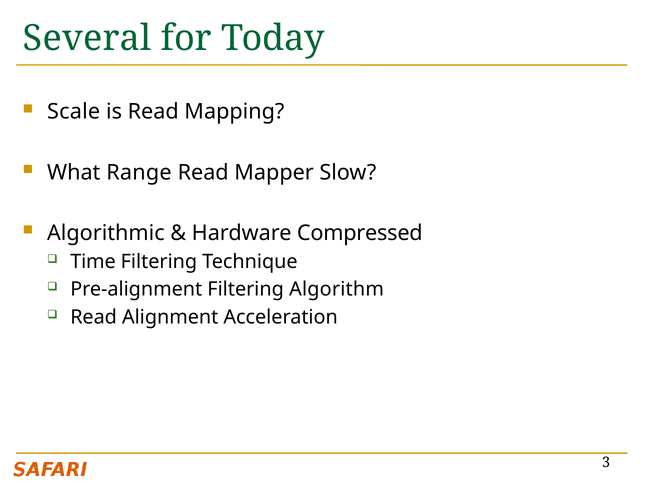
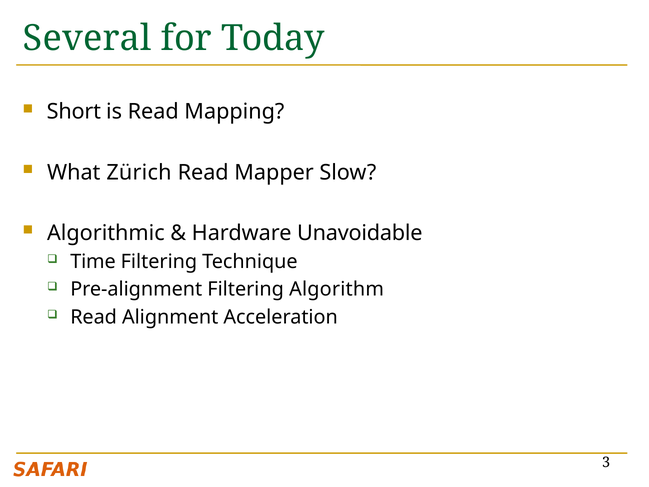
Scale: Scale -> Short (74, 112)
Range: Range -> Zürich (139, 172)
Compressed: Compressed -> Unavoidable (360, 233)
